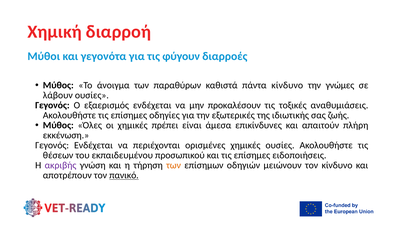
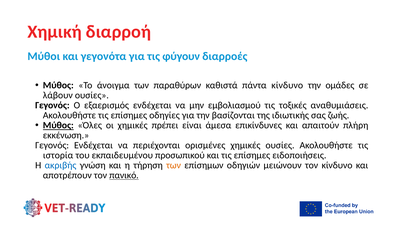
γνώμες: γνώμες -> ομάδες (340, 85)
προκαλέσουν: προκαλέσουν -> εμβολιασμού (234, 105)
εξωτερικές: εξωτερικές -> βασίζονται (233, 115)
Μύθος underline: none -> present (58, 125)
θέσεων: θέσεων -> ιστορία (58, 155)
ακριβής colour: purple -> blue (61, 165)
